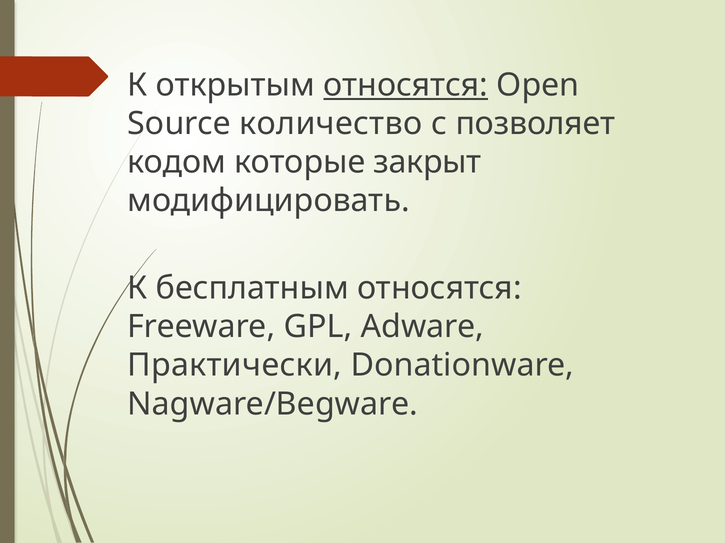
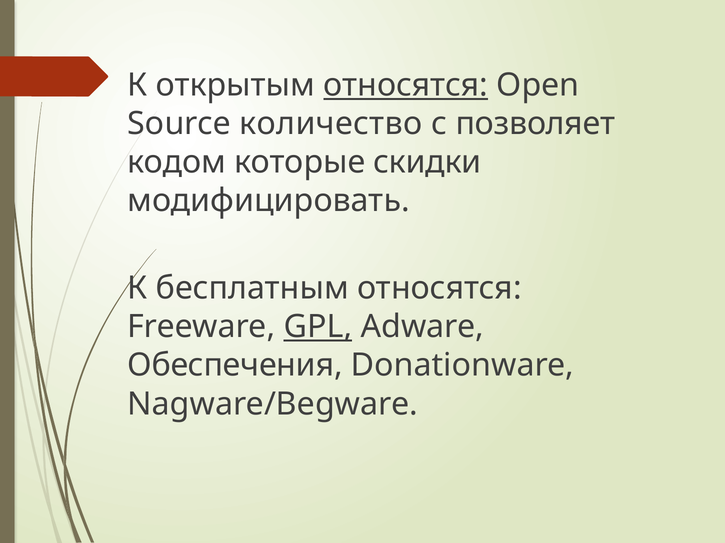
закрыт: закрыт -> скидки (427, 162)
GPL underline: none -> present (318, 327)
Практически: Практически -> Обеспечения (235, 366)
